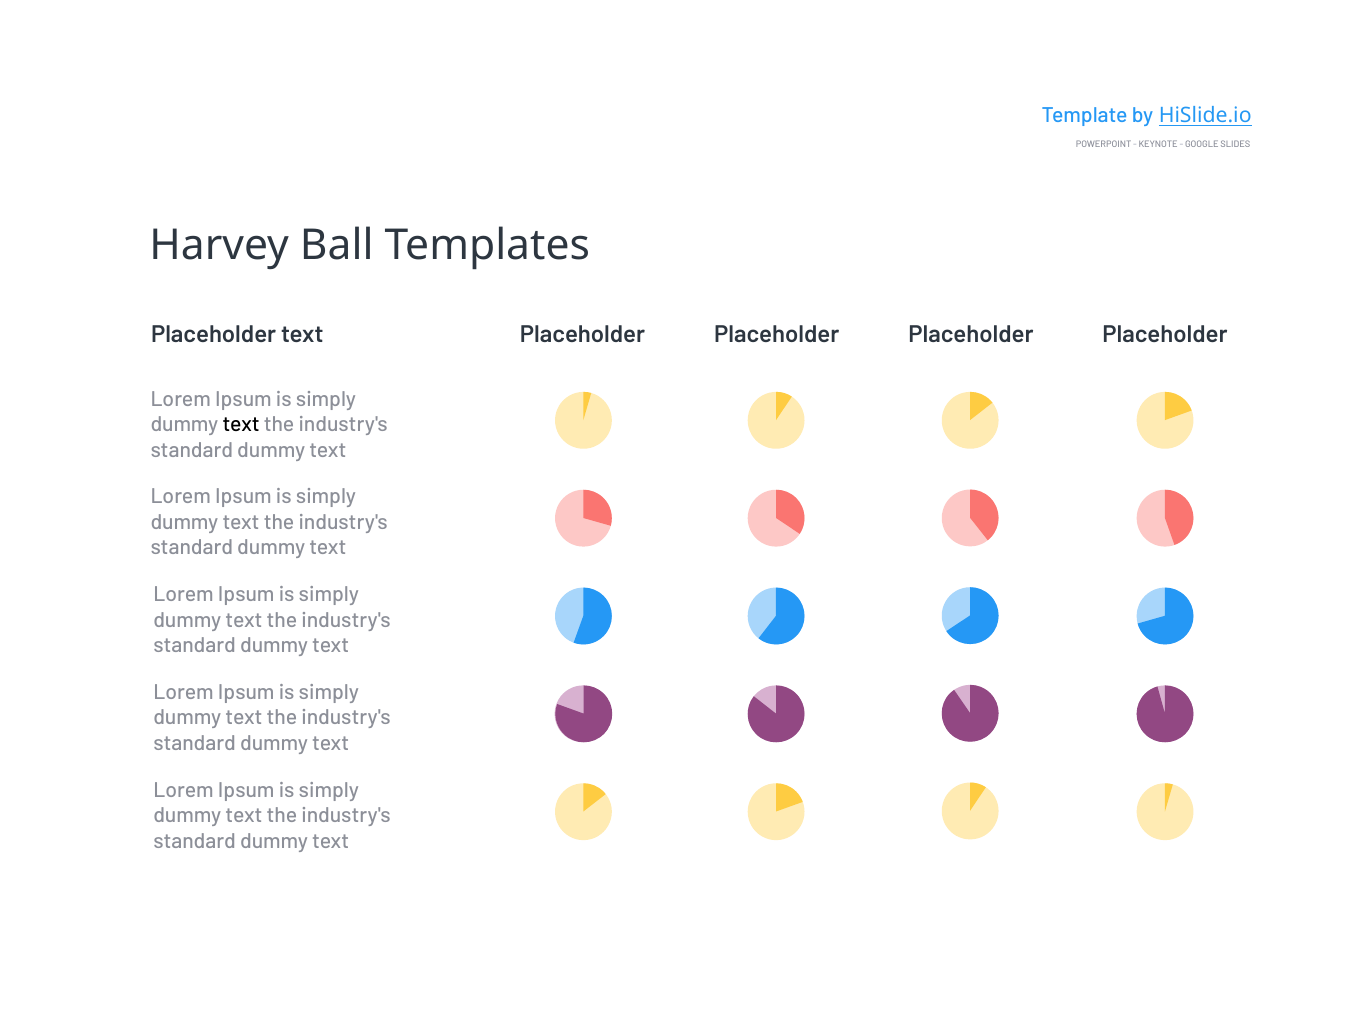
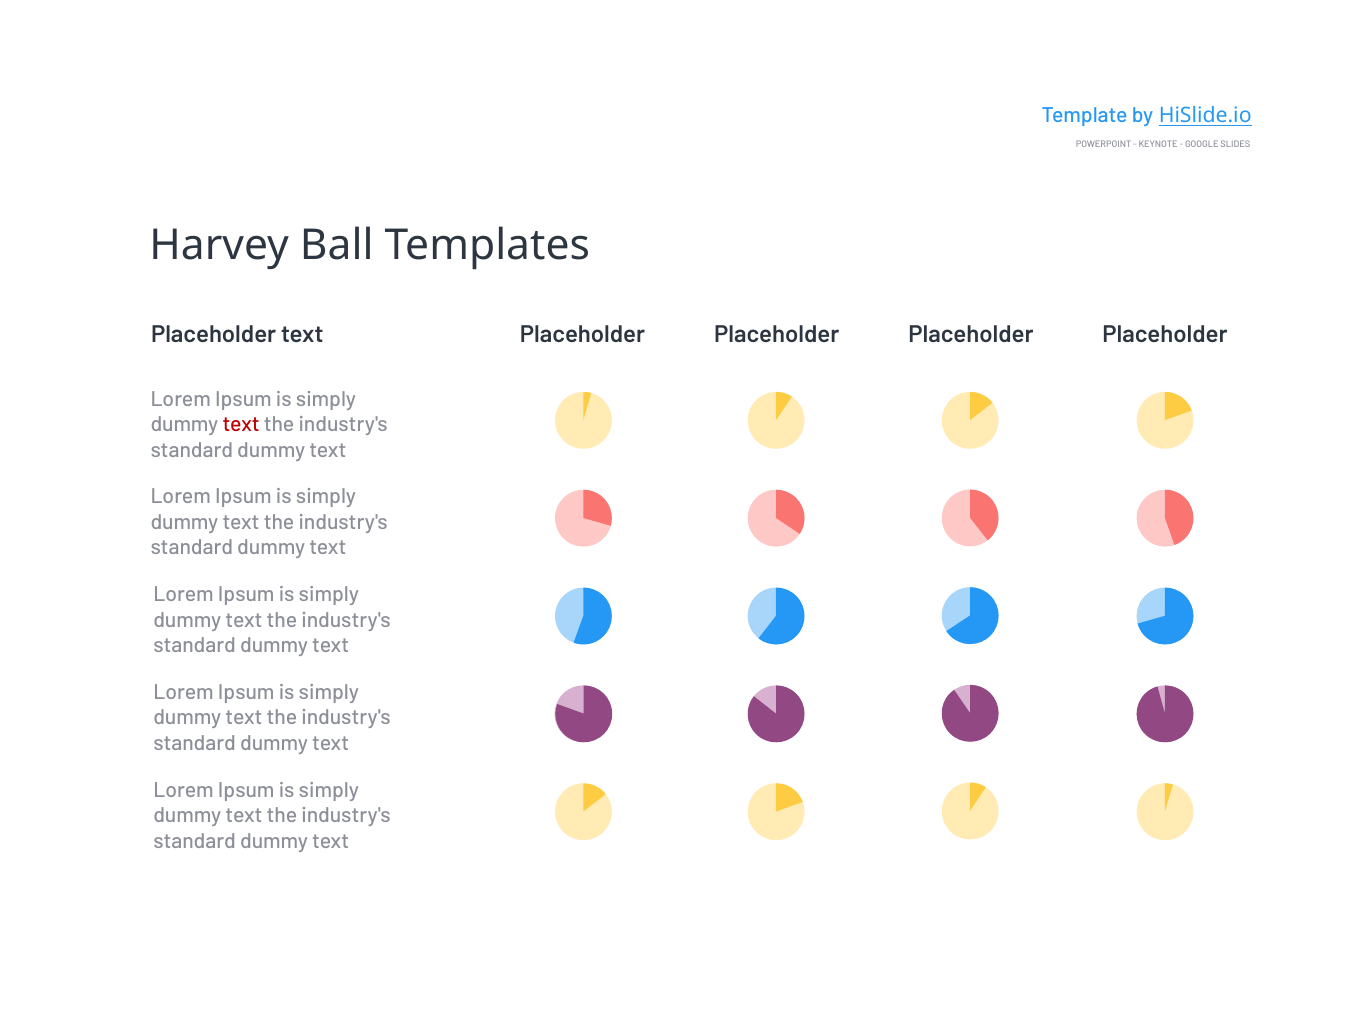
text colour: black -> red (241, 424)
